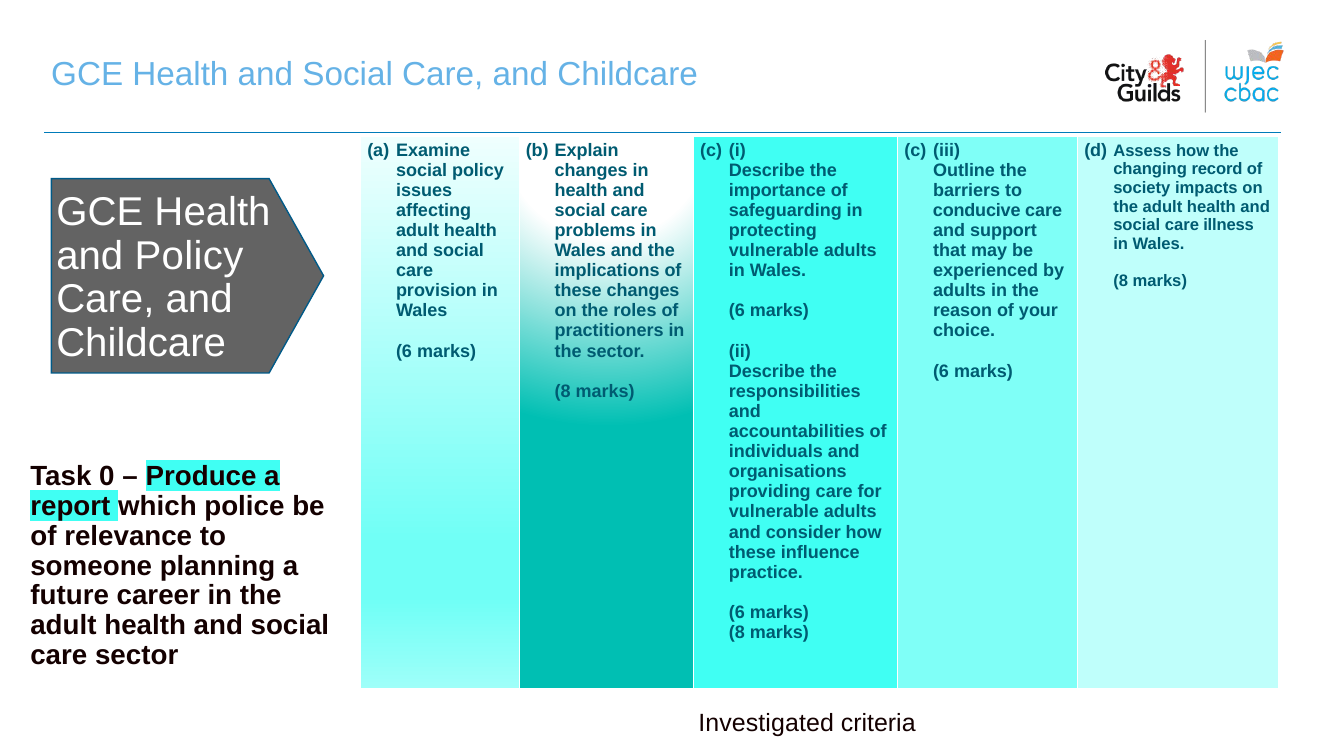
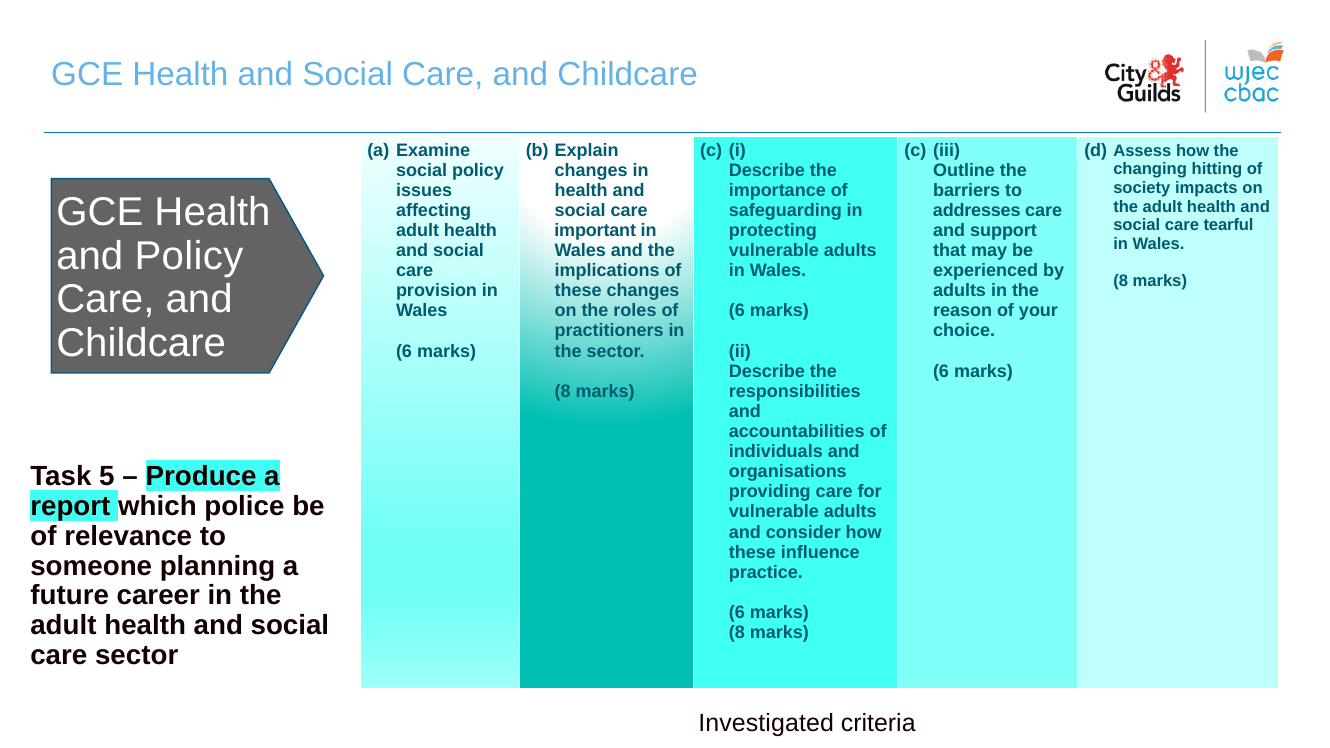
record: record -> hitting (1217, 170)
conducive: conducive -> addresses (977, 210)
illness: illness -> tearful (1229, 225)
problems: problems -> important (595, 231)
0: 0 -> 5 (107, 476)
